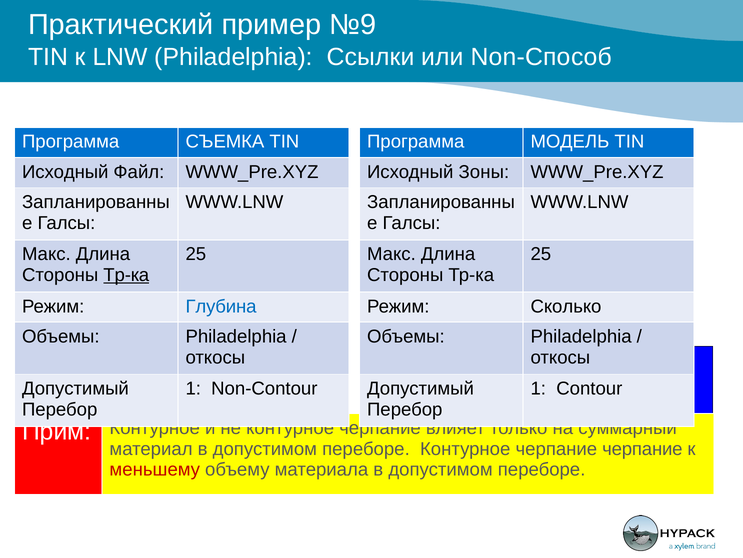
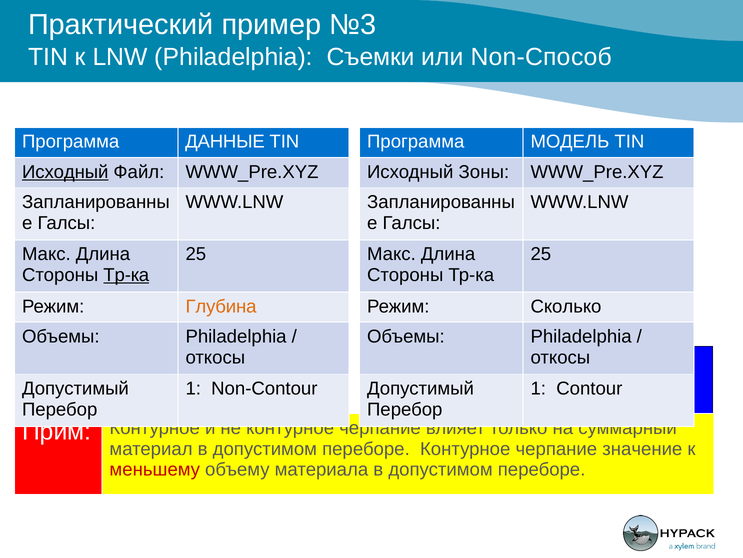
№9: №9 -> №3 (353, 25)
Ссылки: Ссылки -> Съемки (371, 57)
СЪЕМКА: СЪЕМКА -> ДАННЫЕ (225, 142)
Исходный underline: none -> present (65, 172)
Глубина colour: blue -> orange (221, 306)
черпание черпание: черпание -> значение (642, 448)
